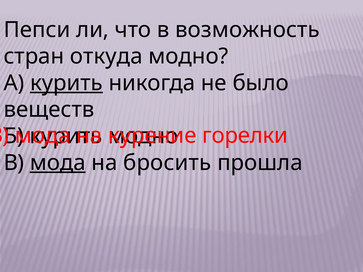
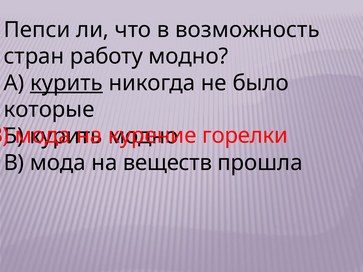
откуда: откуда -> работу (106, 56)
веществ: веществ -> которые (49, 110)
мода underline: present -> none (58, 163)
бросить: бросить -> веществ (167, 163)
